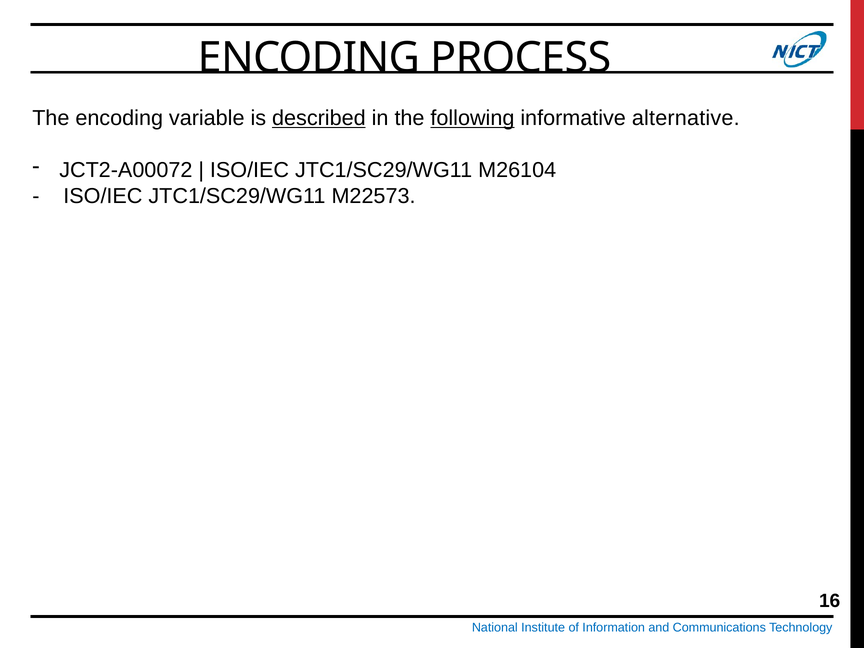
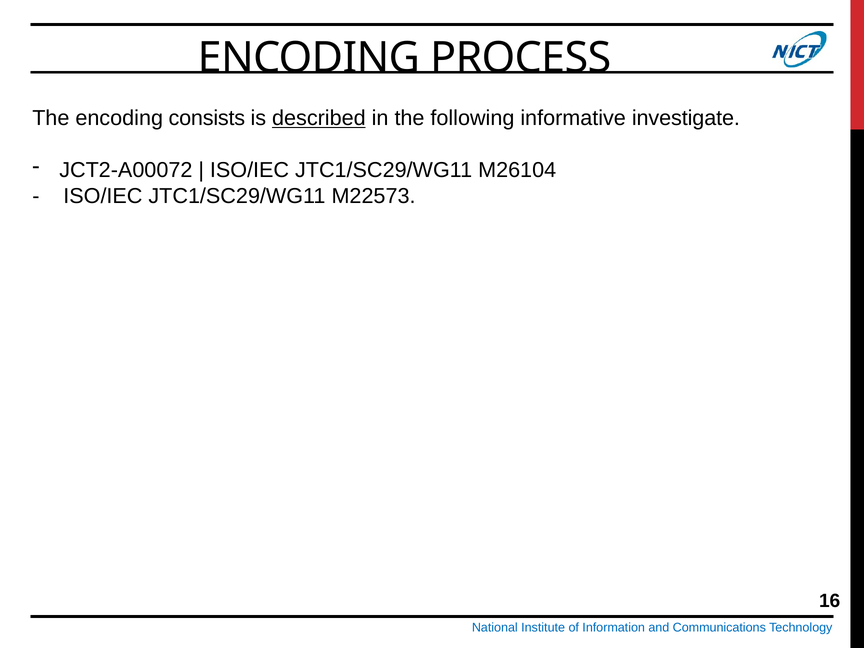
variable: variable -> consists (207, 118)
following underline: present -> none (472, 118)
alternative: alternative -> investigate (686, 118)
